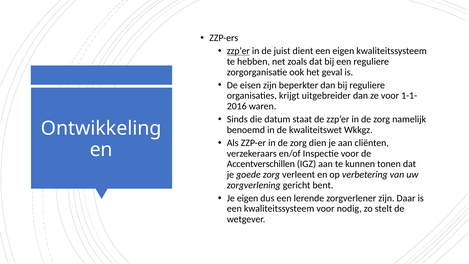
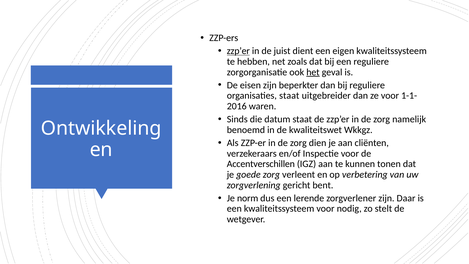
het underline: none -> present (313, 72)
organisaties krijgt: krijgt -> staat (289, 96)
Je eigen: eigen -> norm (248, 198)
